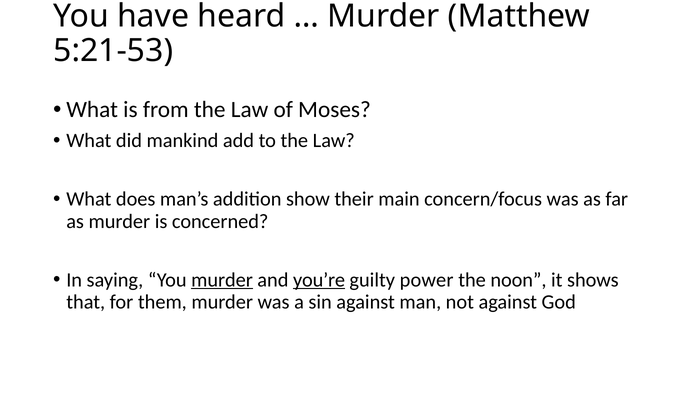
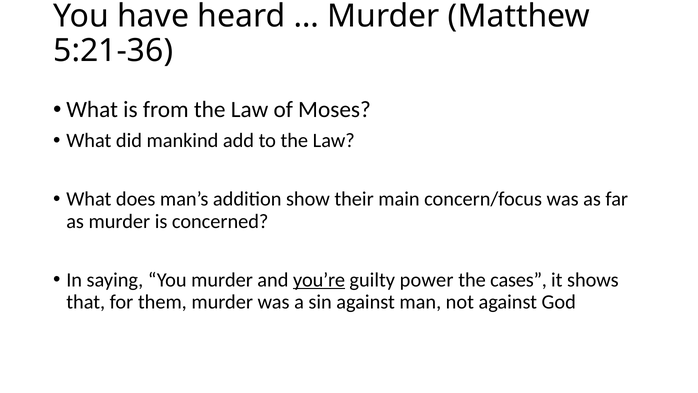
5:21-53: 5:21-53 -> 5:21-36 (113, 51)
murder underline: present -> none (222, 280)
noon: noon -> cases (519, 280)
